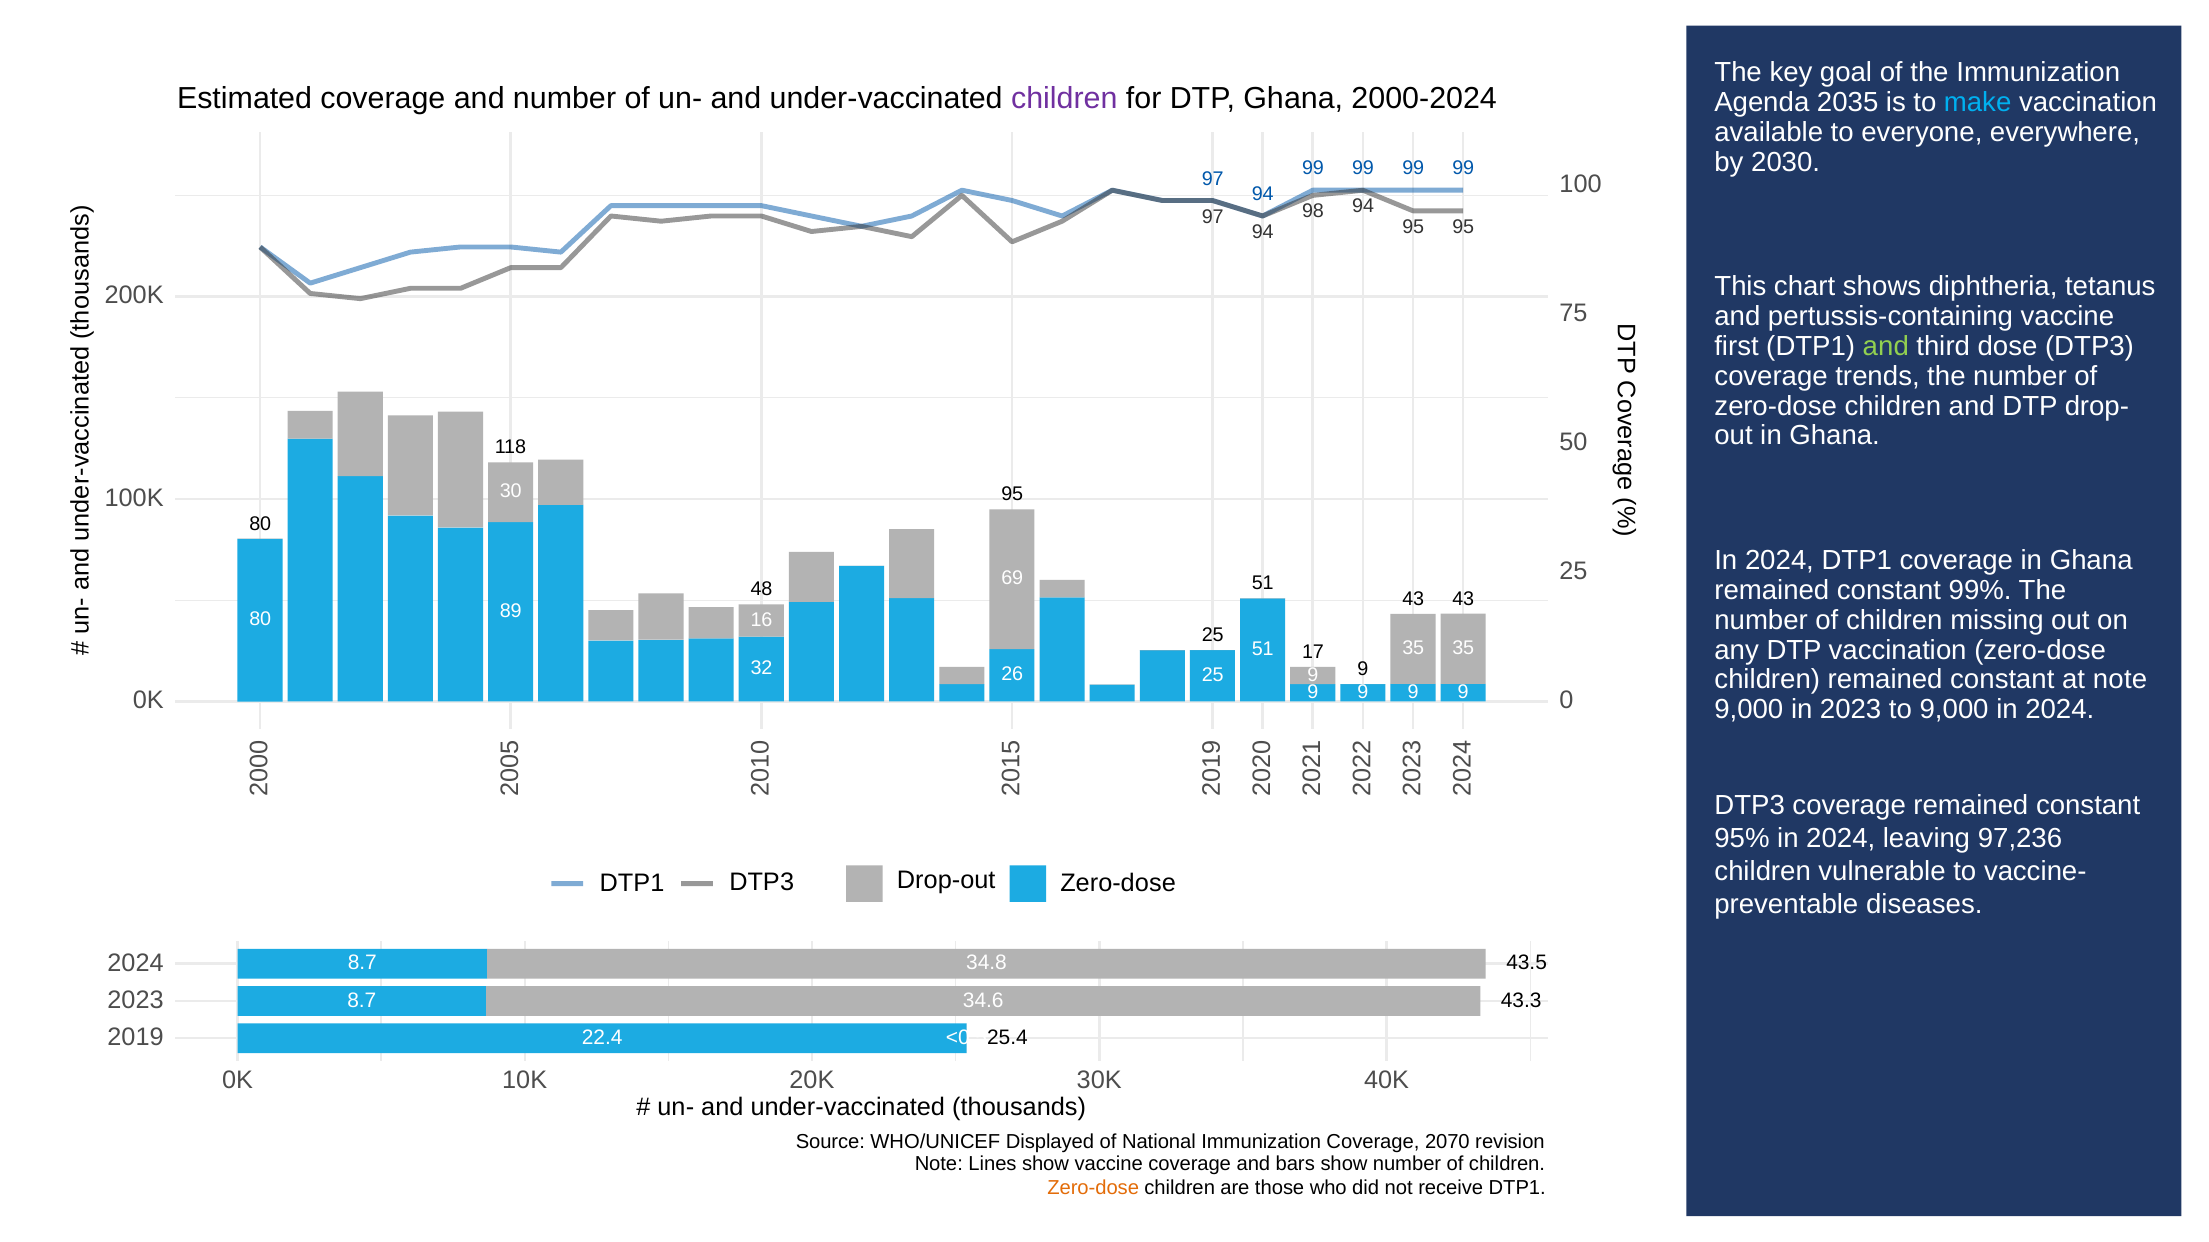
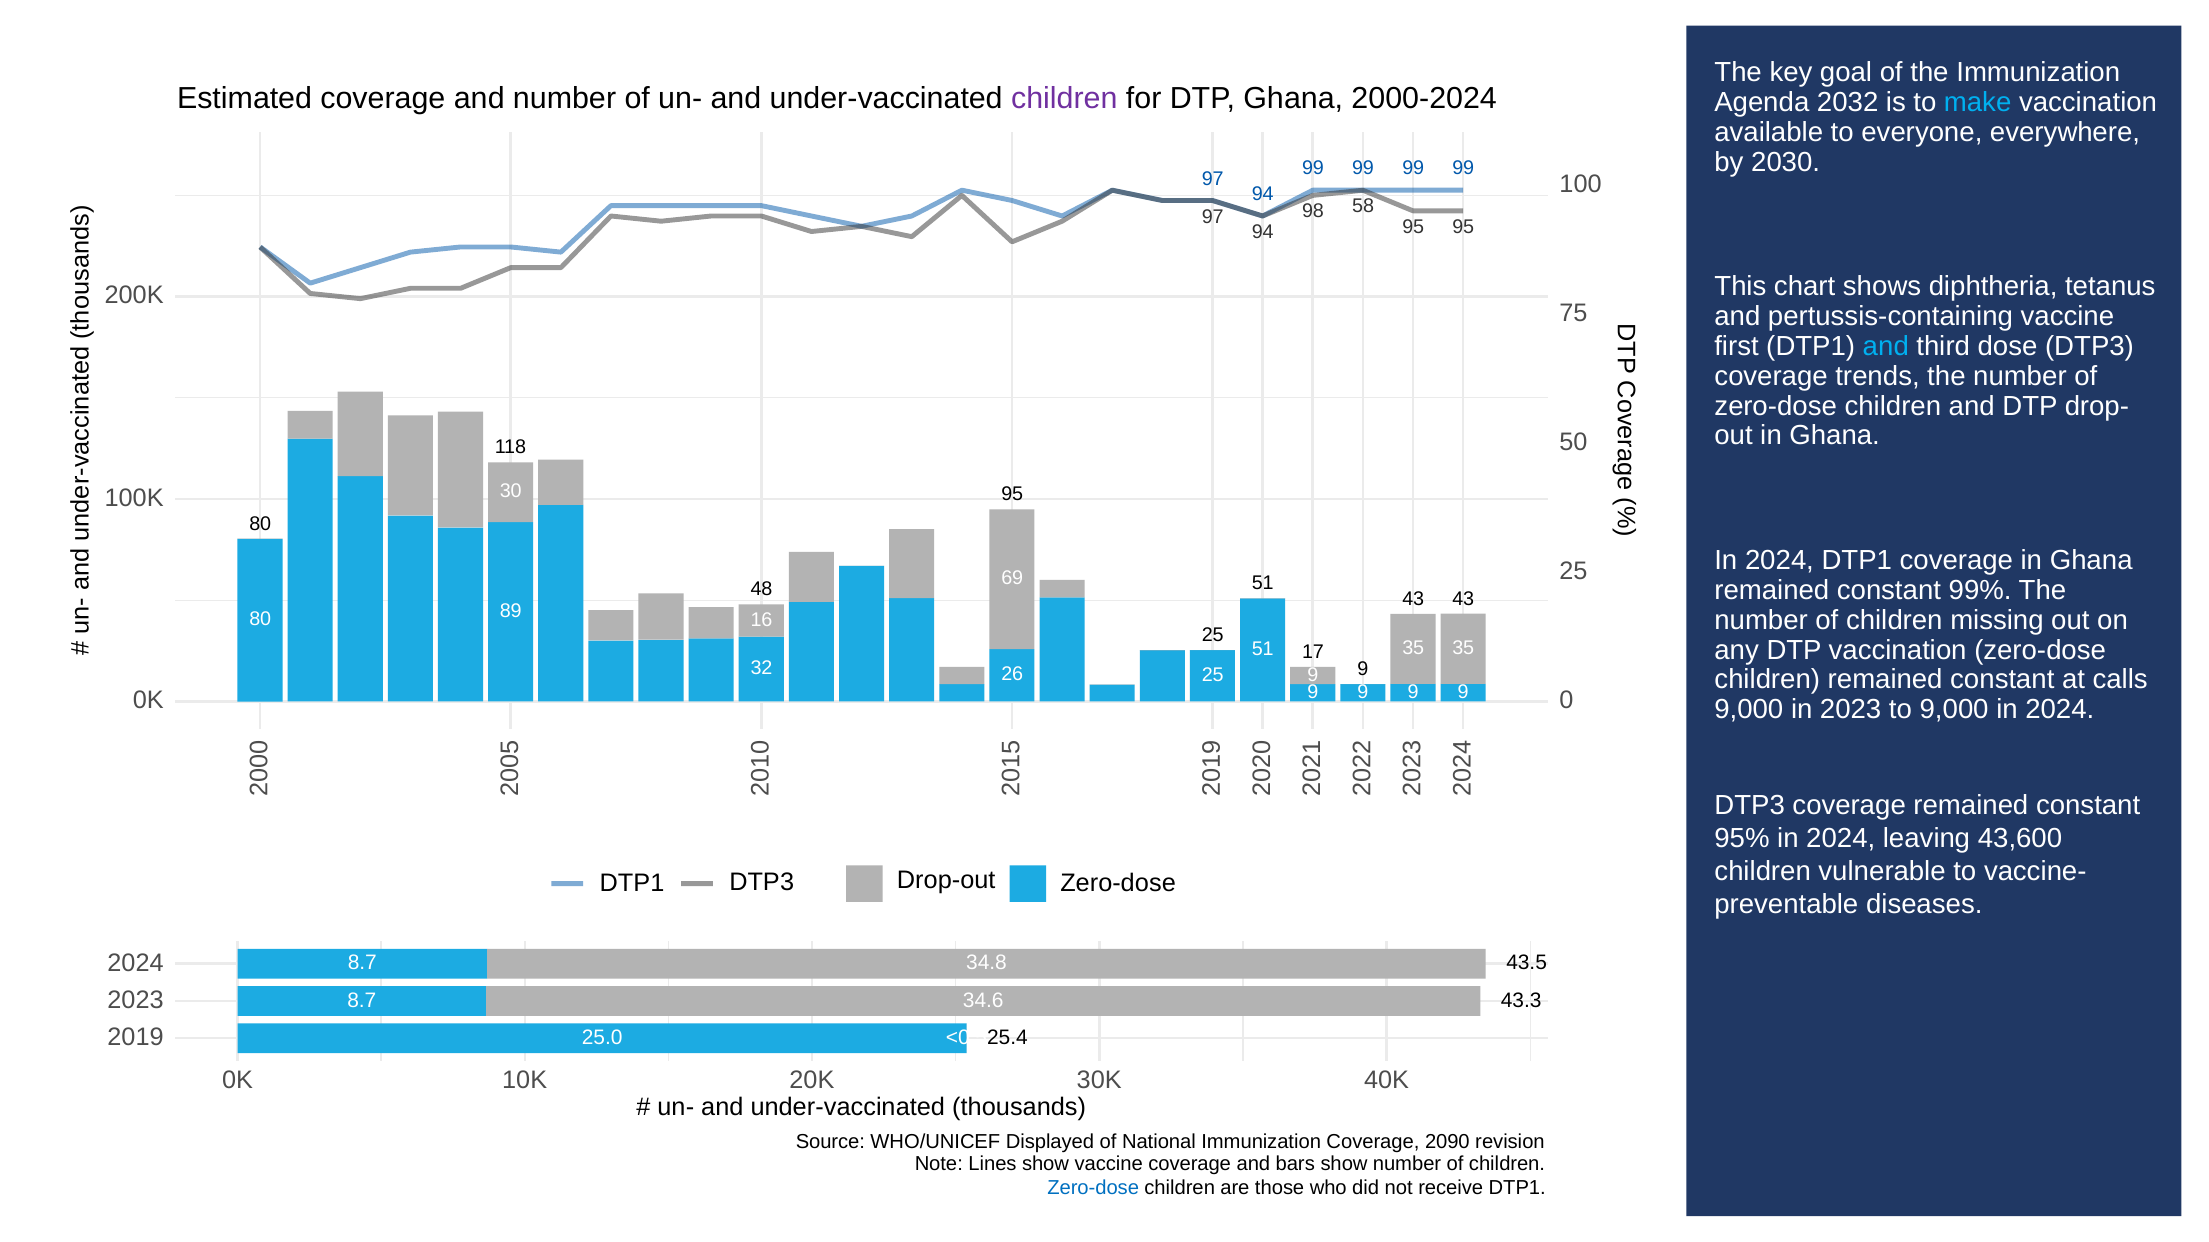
2035: 2035 -> 2032 (1848, 102)
98 94: 94 -> 58 (1363, 206)
and colour: light green -> light blue (1886, 347)
at note: note -> calls (2120, 680)
97,236: 97,236 -> 43,600 (2020, 839)
22.4: 22.4 -> 25.0 (602, 1038)
2070: 2070 -> 2090 (1447, 1143)
Zero-dose colour: orange -> blue (1093, 1188)
